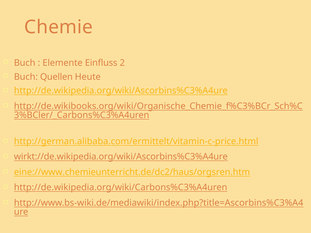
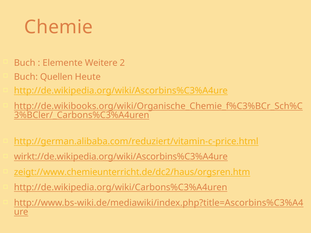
Einfluss: Einfluss -> Weitere (101, 63)
http://german.alibaba.com/ermittelt/vitamin-c-price.html: http://german.alibaba.com/ermittelt/vitamin-c-price.html -> http://german.alibaba.com/reduziert/vitamin-c-price.html (136, 142)
eine://www.chemieunterricht.de/dc2/haus/orgsren.htm: eine://www.chemieunterricht.de/dc2/haus/orgsren.htm -> zeigt://www.chemieunterricht.de/dc2/haus/orgsren.htm (132, 172)
